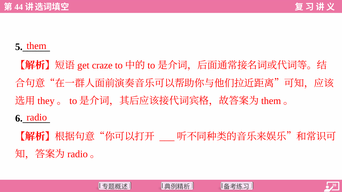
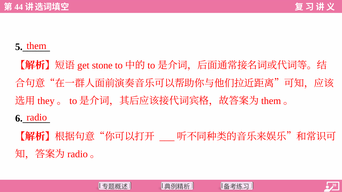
craze: craze -> stone (102, 65)
